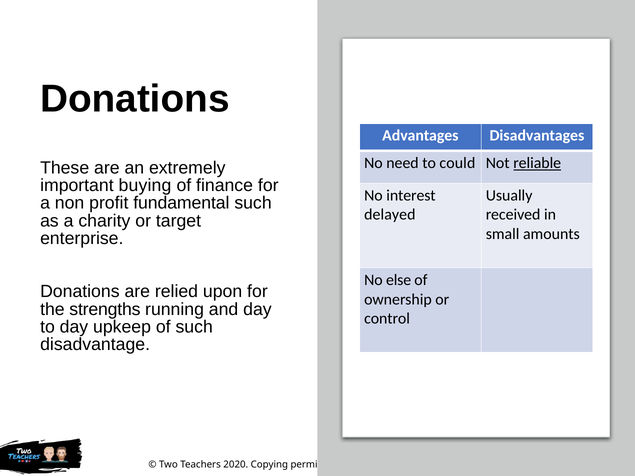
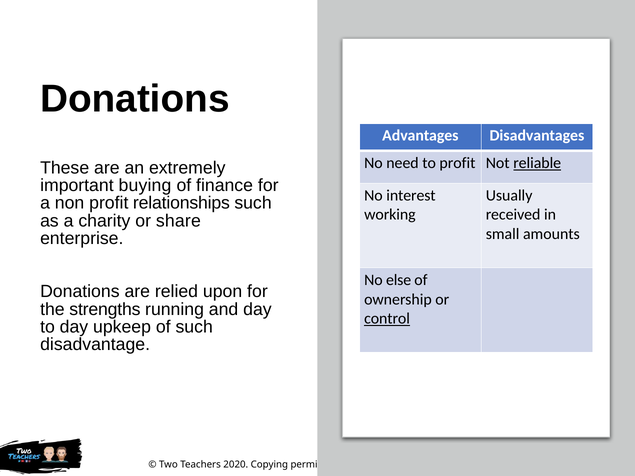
to could: could -> profit (457, 163)
fundamental: fundamental -> relationships (181, 203)
delayed: delayed -> working (390, 215)
target: target -> share (178, 221)
control underline: none -> present (387, 319)
